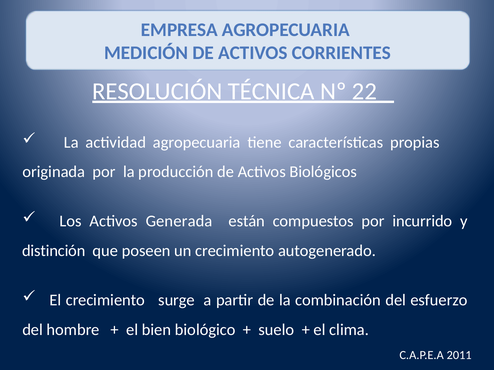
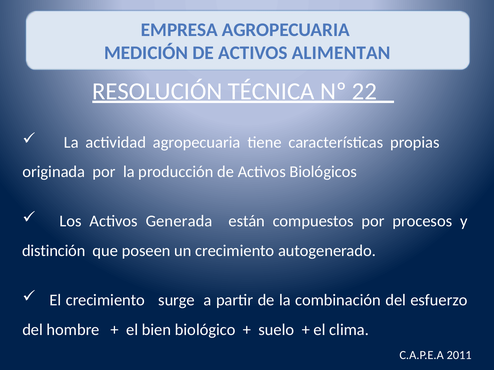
CORRIENTES: CORRIENTES -> ALIMENTAN (341, 53)
incurrido: incurrido -> procesos (422, 221)
